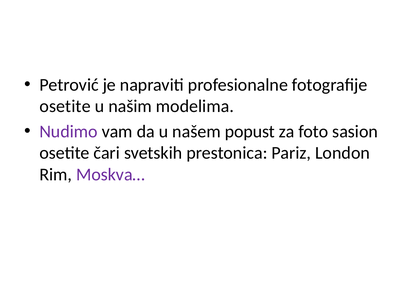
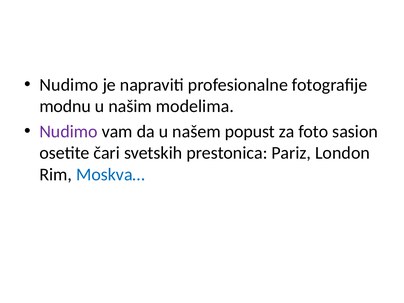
Petrović: Petrović -> Nudimo (69, 85)
osetite: osetite -> modnu (65, 106)
Moskva… colour: purple -> blue (111, 175)
